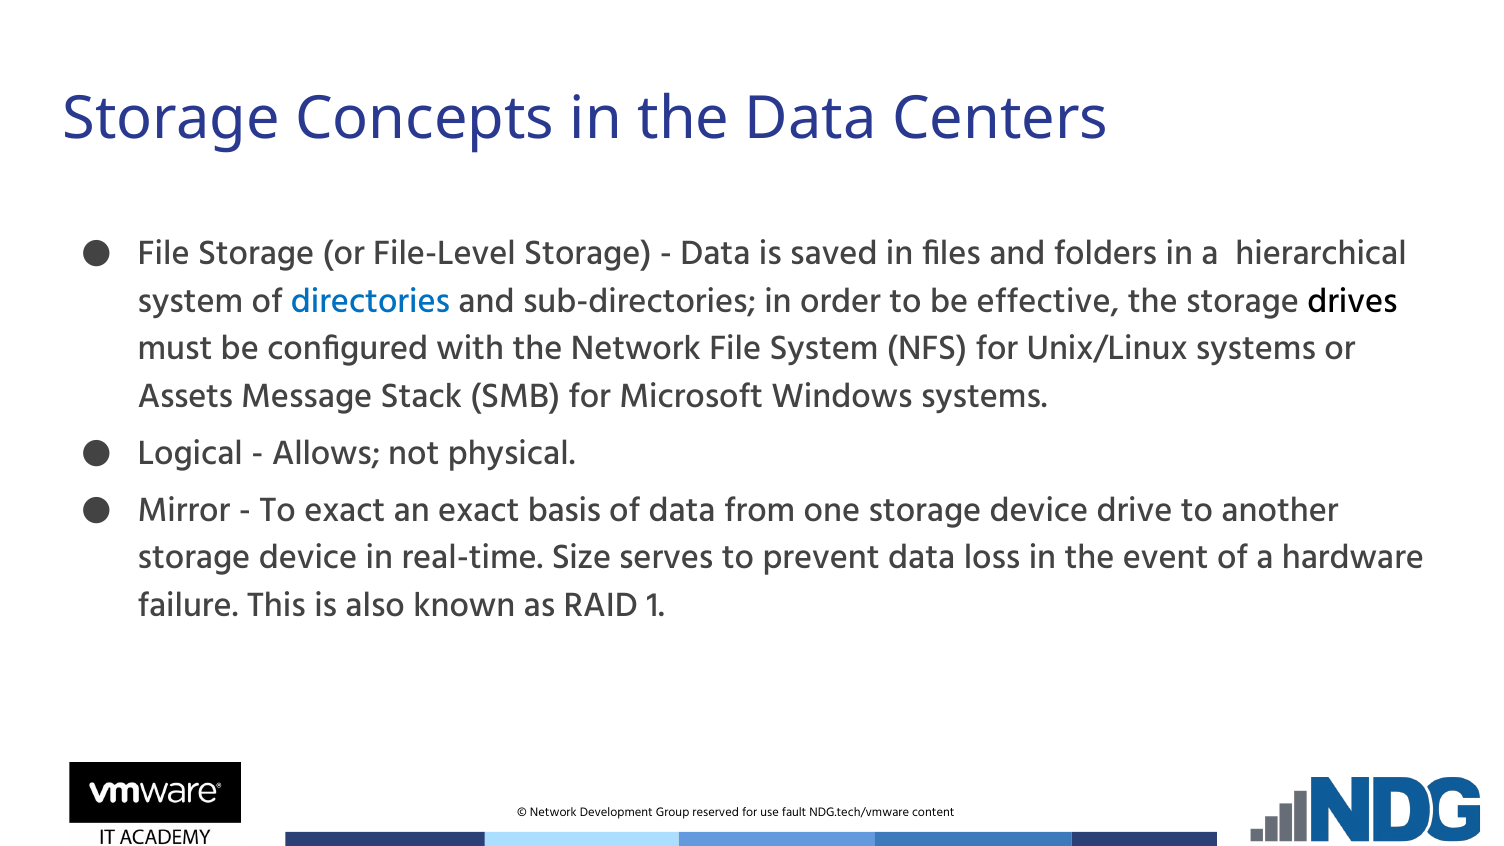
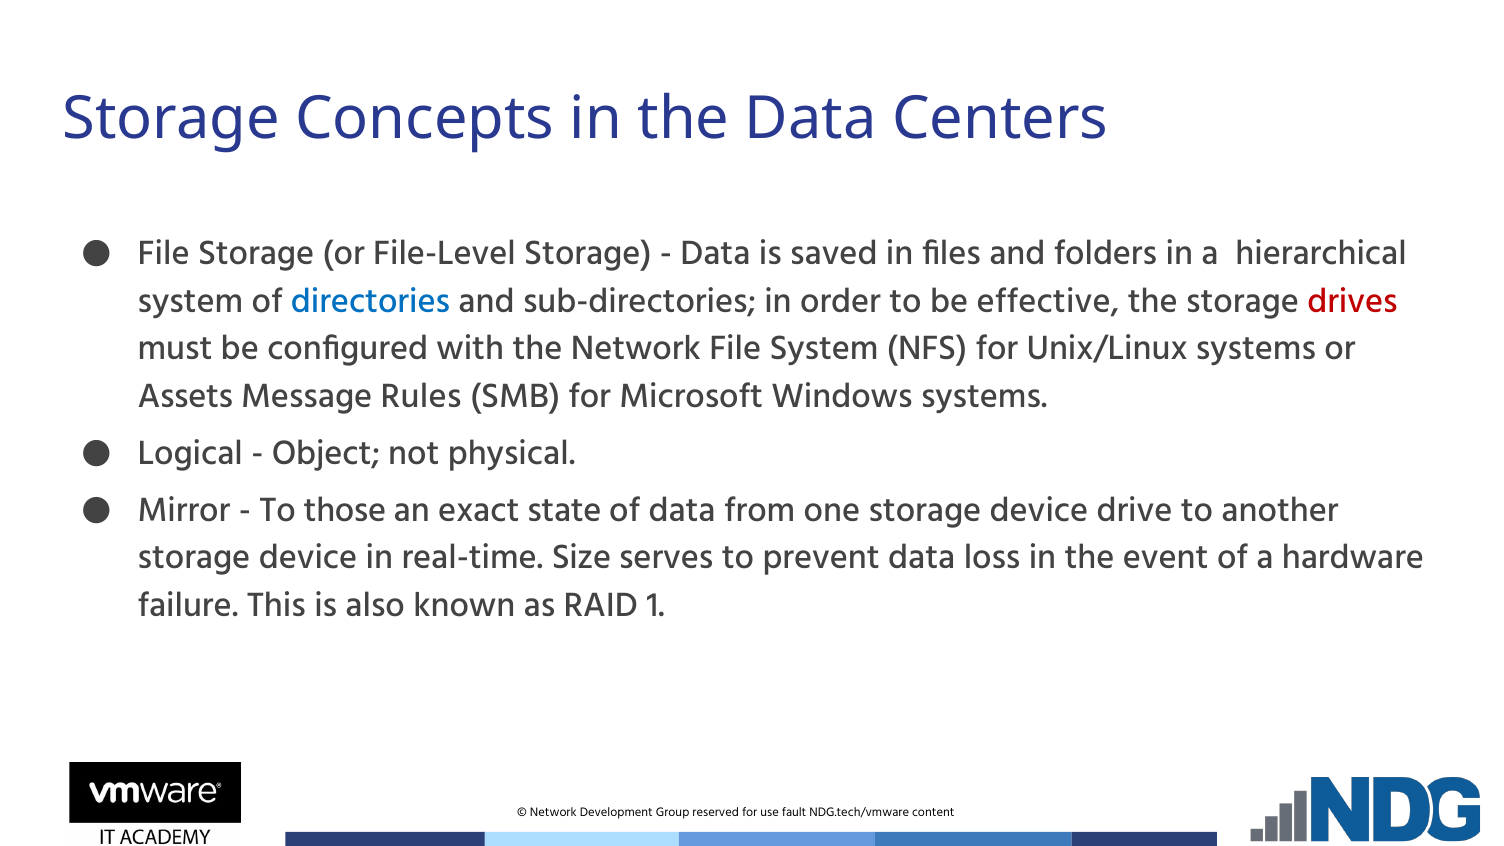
drives colour: black -> red (1352, 301)
Stack: Stack -> Rules (421, 396)
Allows: Allows -> Object (326, 453)
To exact: exact -> those (345, 510)
basis: basis -> state (564, 510)
